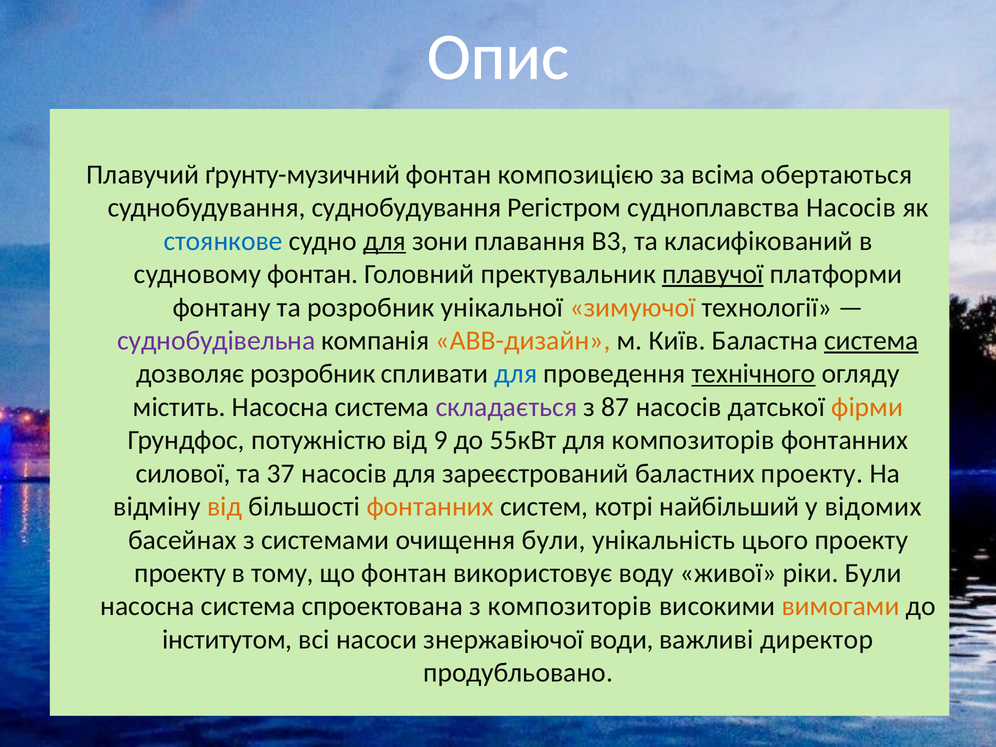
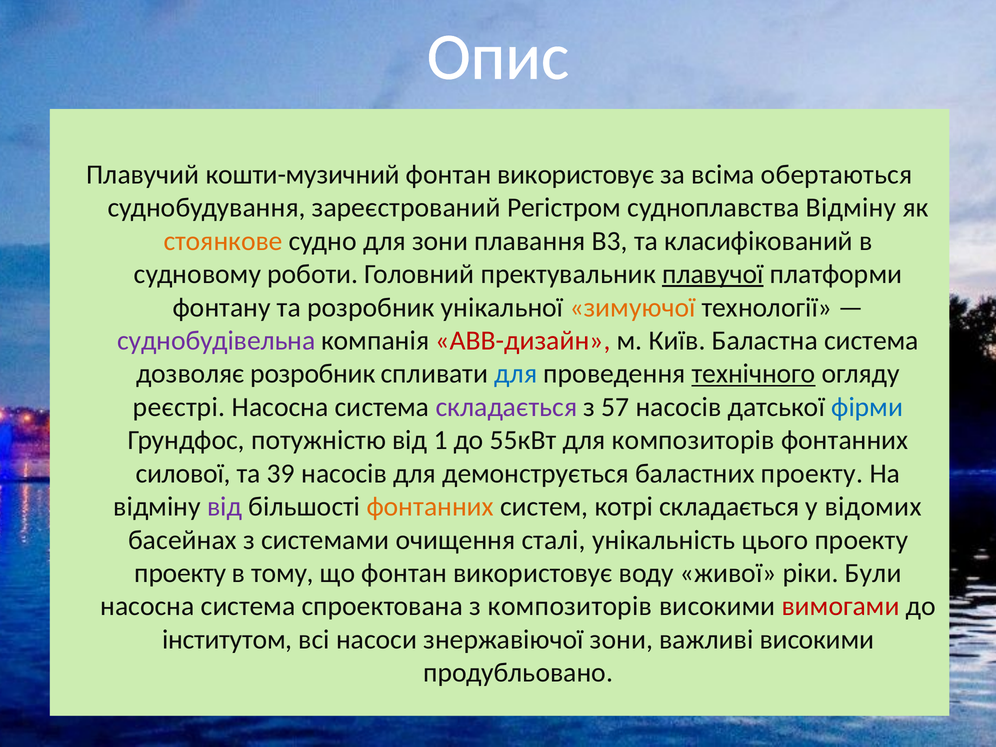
ґрунту-музичний: ґрунту-музичний -> кошти-музичний (303, 175)
композицією: композицією -> використовує (576, 175)
суднобудування суднобудування: суднобудування -> зареєстрований (406, 208)
судноплавства Насосів: Насосів -> Відміну (851, 208)
стоянкове colour: blue -> orange (223, 241)
для underline: present -> none (384, 241)
судновому фонтан: фонтан -> роботи (313, 274)
АВВ-дизайн colour: orange -> red (523, 341)
система underline: present -> none (871, 341)
містить: містить -> реєстрі (179, 407)
87: 87 -> 57 (615, 407)
фірми colour: orange -> blue (867, 407)
9: 9 -> 1 (441, 440)
37: 37 -> 39 (281, 473)
зареєстрований: зареєстрований -> демонструється (536, 473)
від colour: orange -> purple (225, 507)
котрі найбільший: найбільший -> складається (729, 507)
очищення були: були -> сталі (554, 540)
вимогами colour: orange -> red (841, 606)
знержавіючої води: води -> зони (621, 640)
важливі директор: директор -> високими (817, 640)
